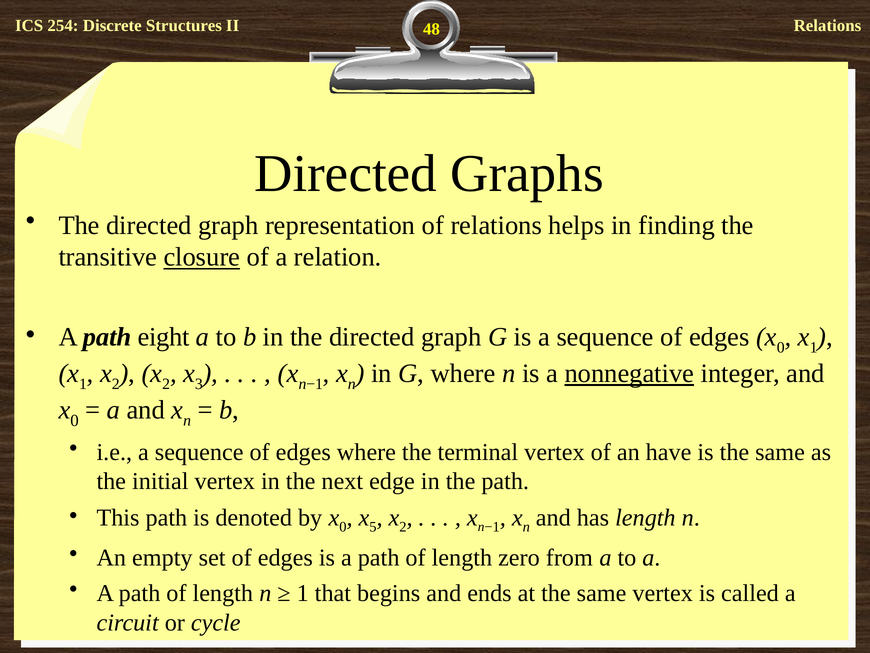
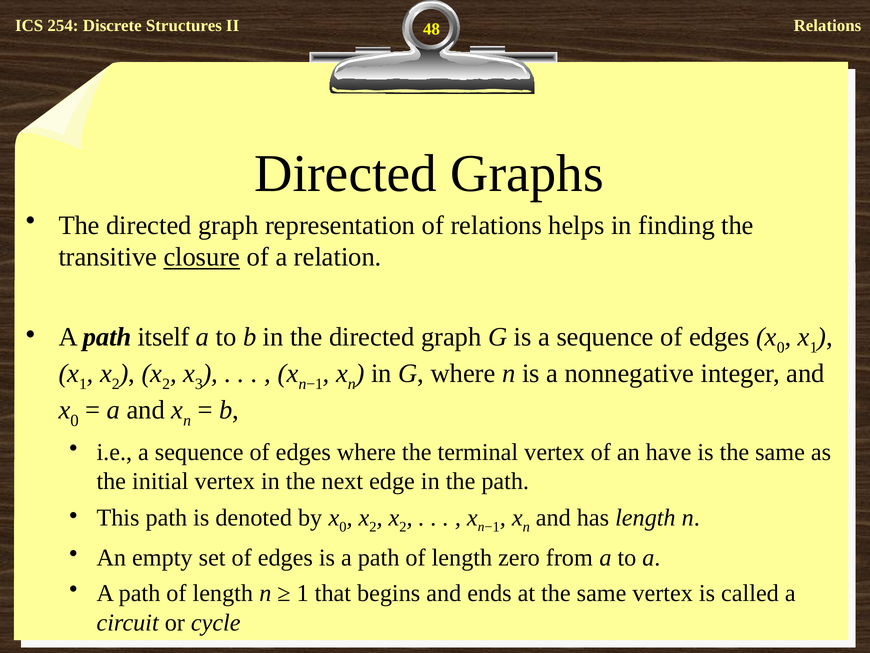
eight: eight -> itself (164, 337)
nonnegative underline: present -> none (629, 373)
5: 5 -> 2 (373, 527)
